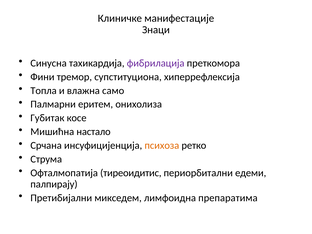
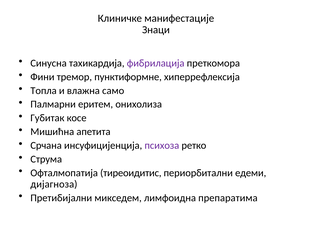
супституциона: супституциона -> пунктиформне (128, 77)
настало: настало -> апетита (94, 132)
психоза colour: orange -> purple (162, 145)
палпирају: палпирају -> дијагноза (54, 184)
